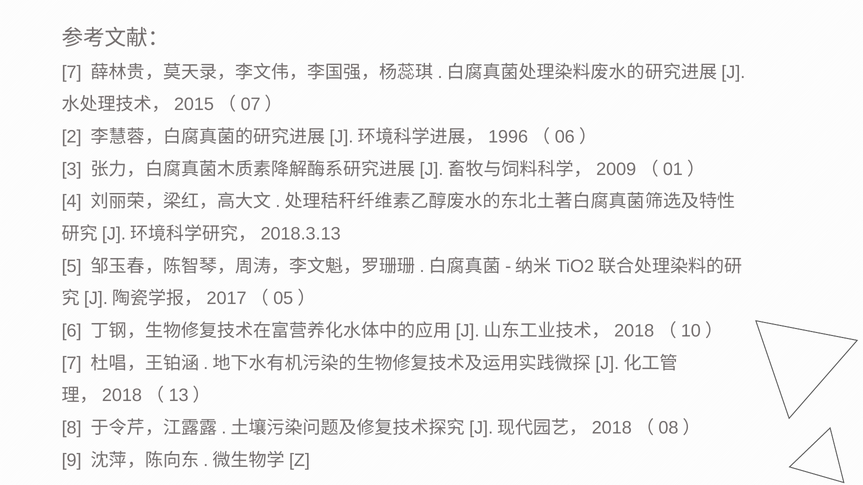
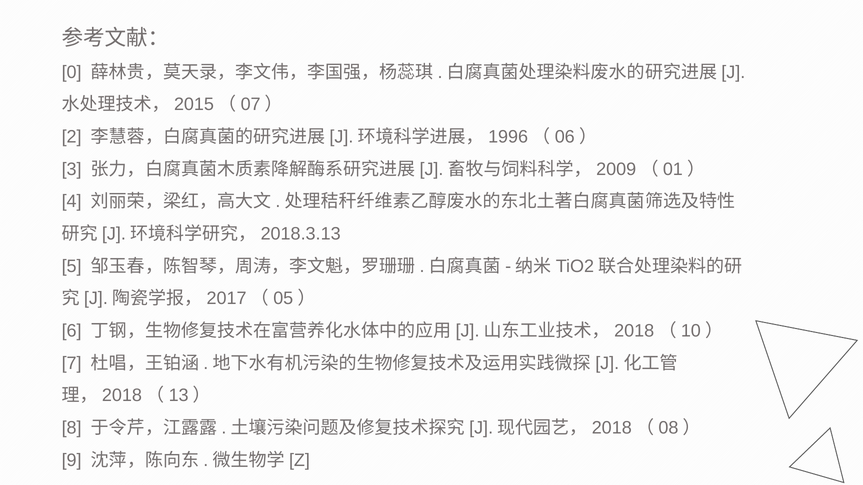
7: 7 -> 0 (72, 72)
